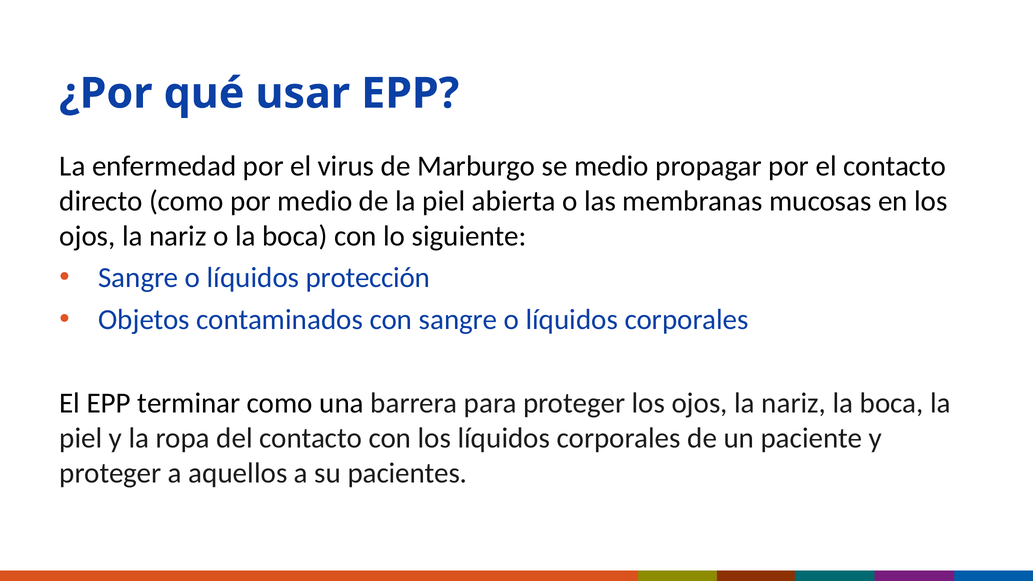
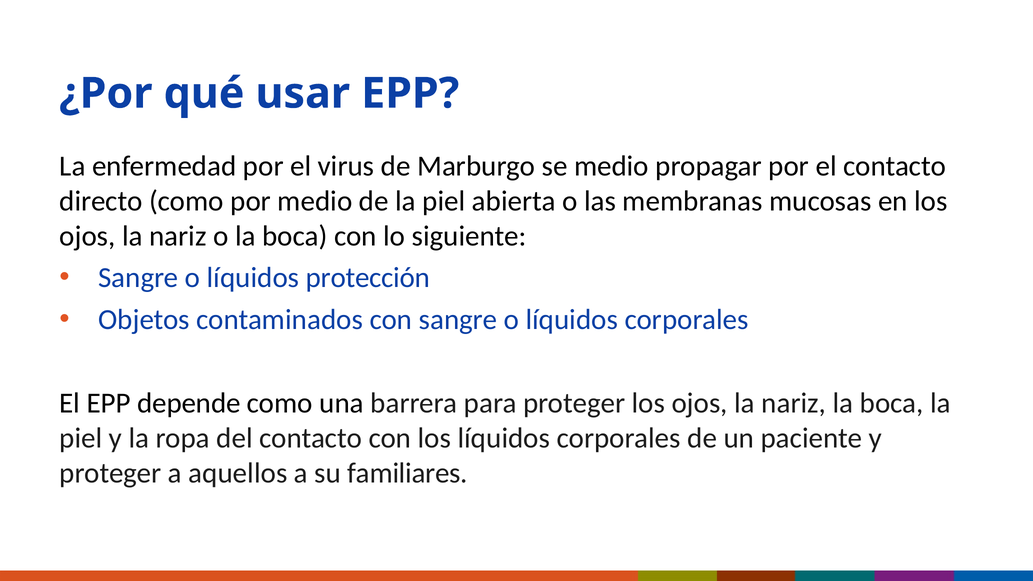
terminar: terminar -> depende (189, 403)
pacientes: pacientes -> familiares (408, 473)
